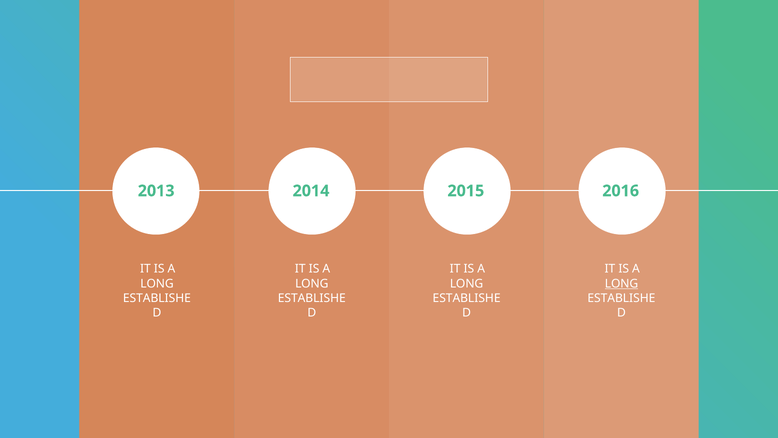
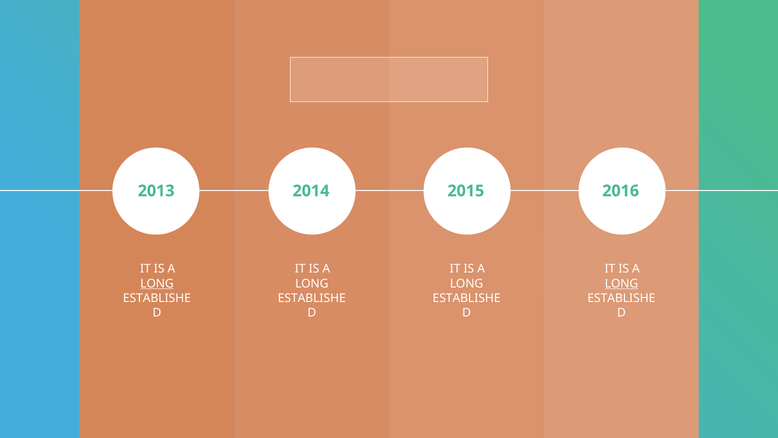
LONG underline: none -> present (157, 283)
